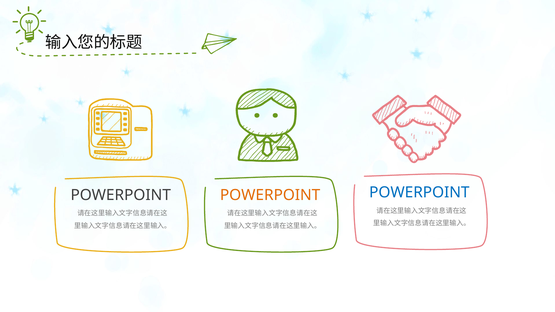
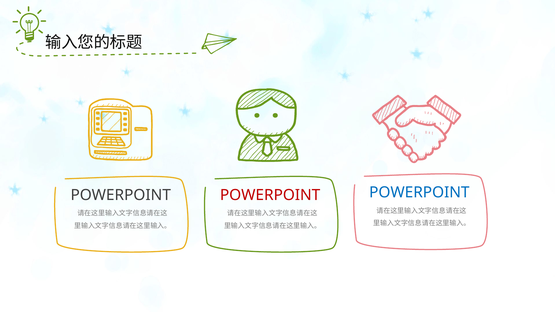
POWERPOINT colour: orange -> red (270, 195)
